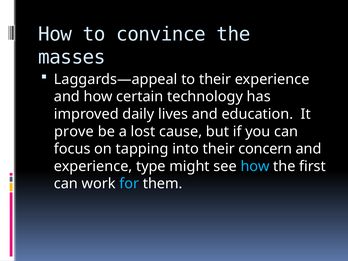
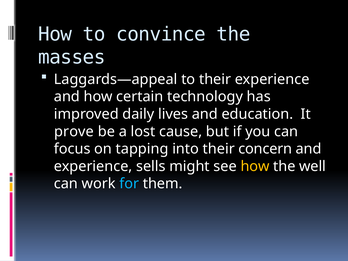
type: type -> sells (151, 166)
how colour: light blue -> yellow (255, 166)
first: first -> well (313, 166)
